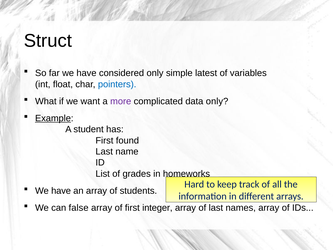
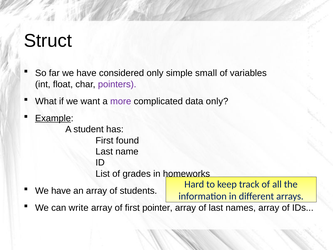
latest: latest -> small (206, 73)
pointers colour: blue -> purple (117, 84)
false: false -> write (79, 208)
integer: integer -> pointer (157, 208)
